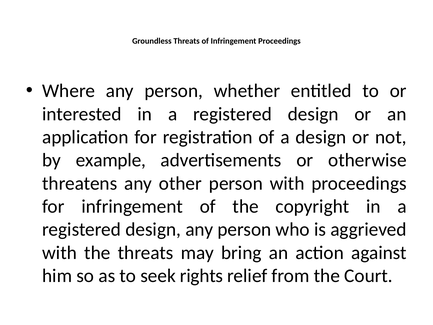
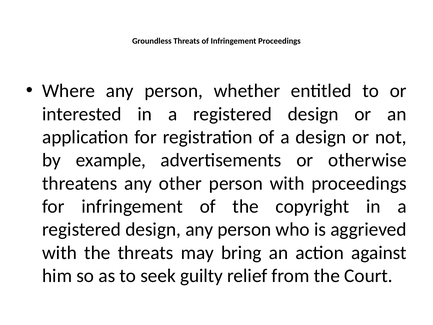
rights: rights -> guilty (202, 276)
